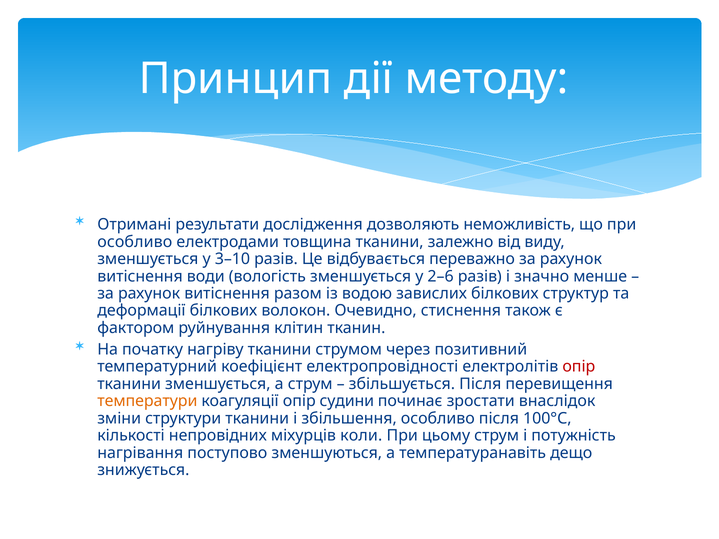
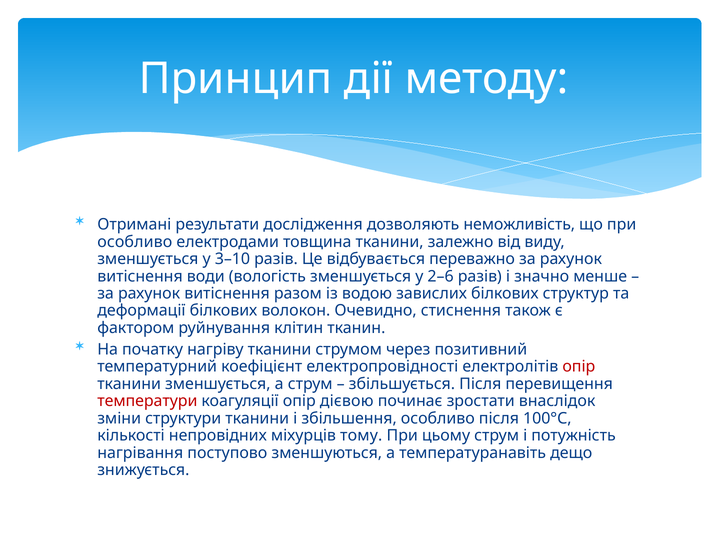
температури colour: orange -> red (147, 401)
судини: судини -> дієвою (347, 401)
коли: коли -> тому (361, 436)
